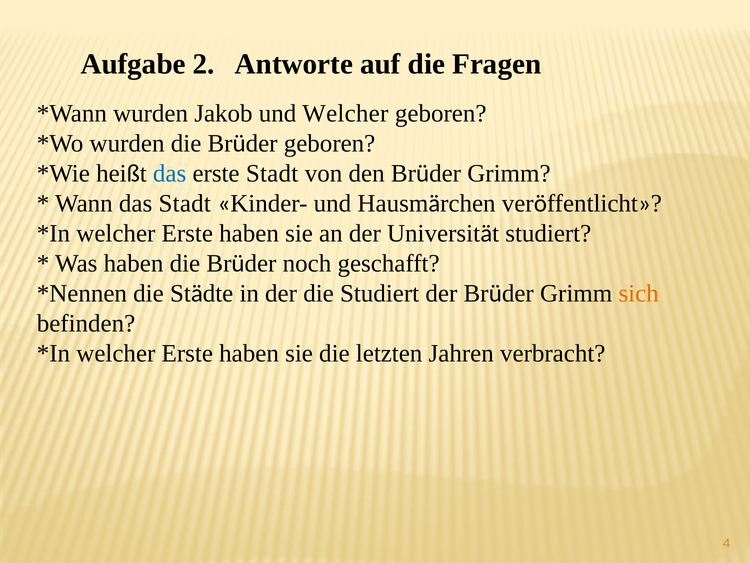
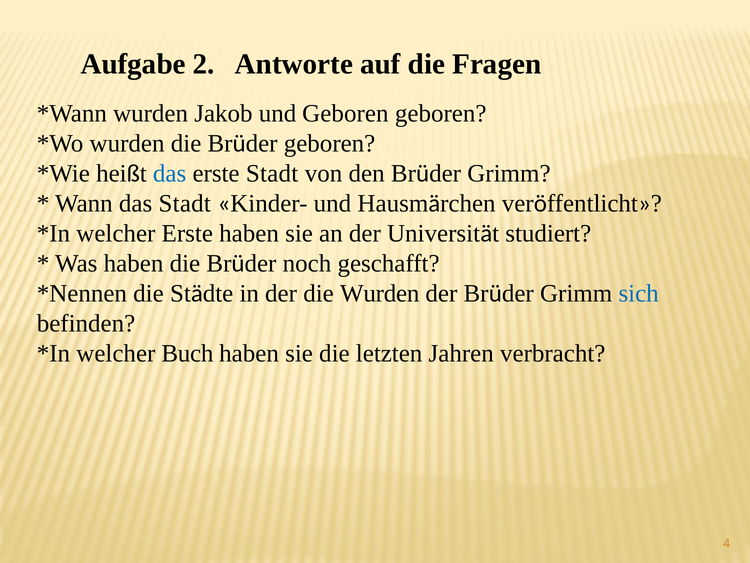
und Welcher: Welcher -> Geboren (345, 113)
die Studiert: Studiert -> Wurden (380, 293)
sich colour: orange -> blue (639, 293)
Erste: Erste -> Buch (187, 353)
